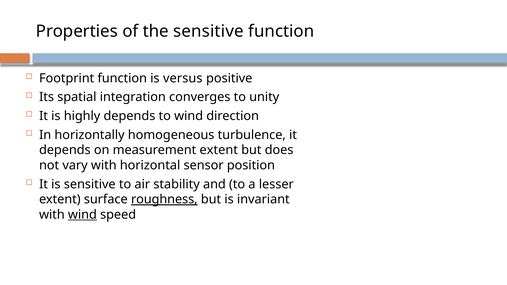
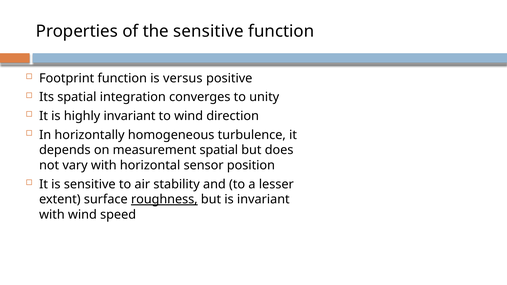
highly depends: depends -> invariant (130, 116)
measurement extent: extent -> spatial (219, 150)
wind underline: present -> none (82, 215)
